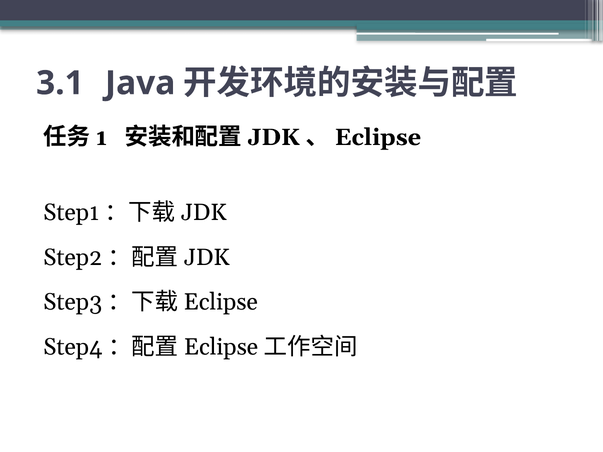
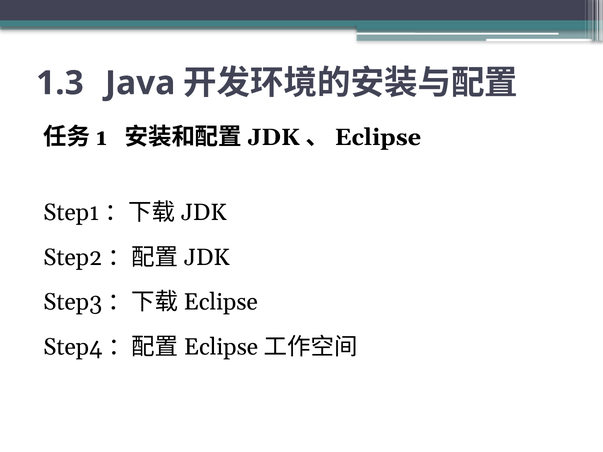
3.1: 3.1 -> 1.3 (60, 83)
